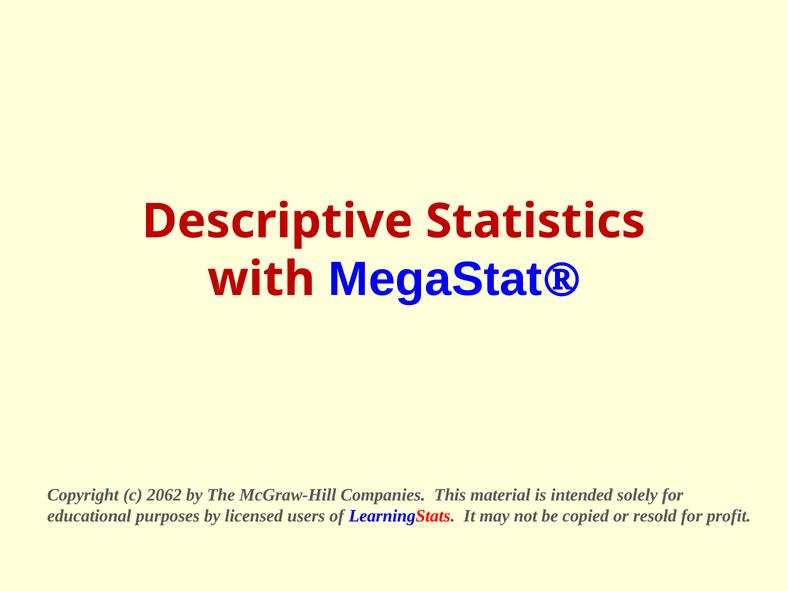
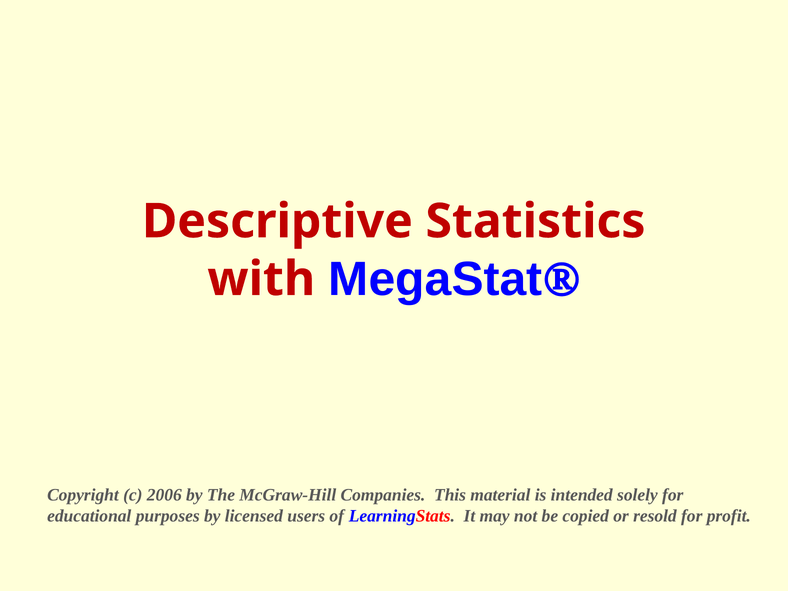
2062: 2062 -> 2006 (164, 495)
